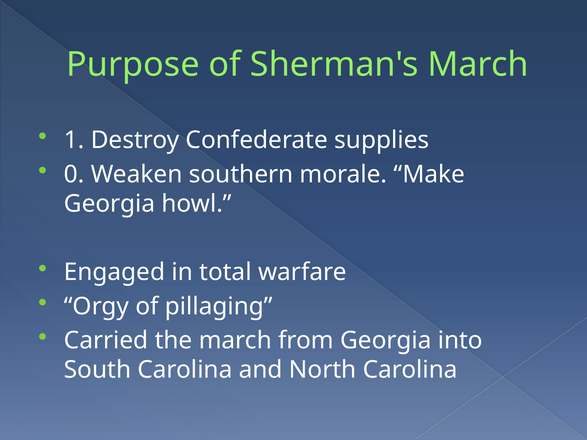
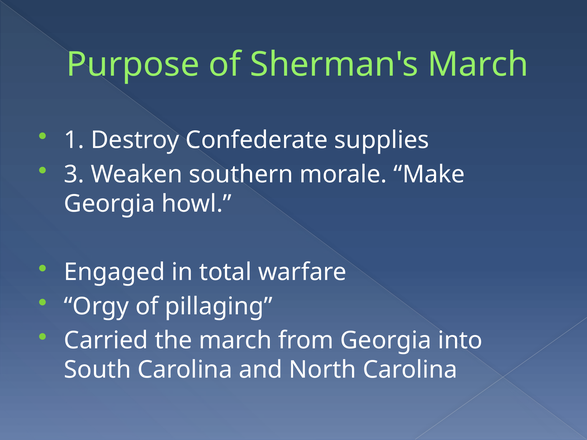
0: 0 -> 3 (74, 174)
